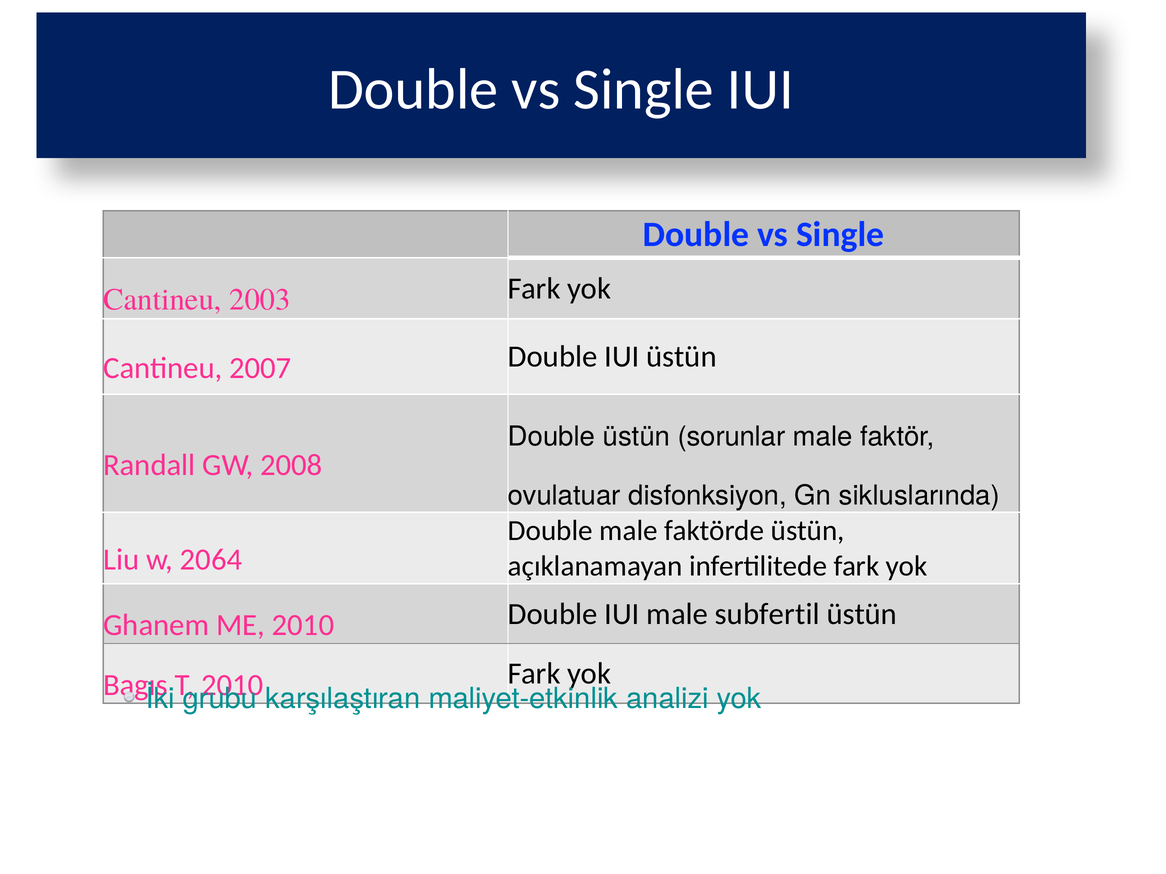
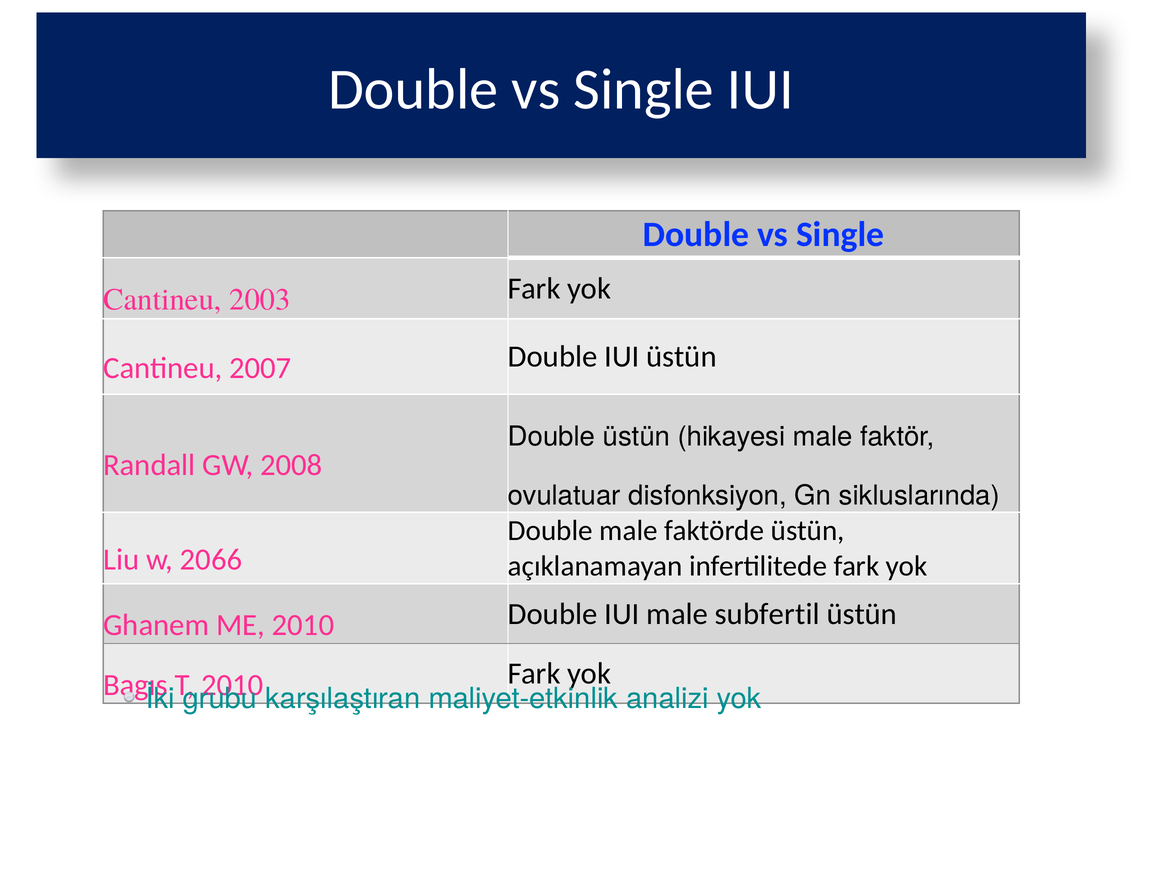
sorunlar: sorunlar -> hikayesi (732, 437)
2064: 2064 -> 2066 (211, 560)
